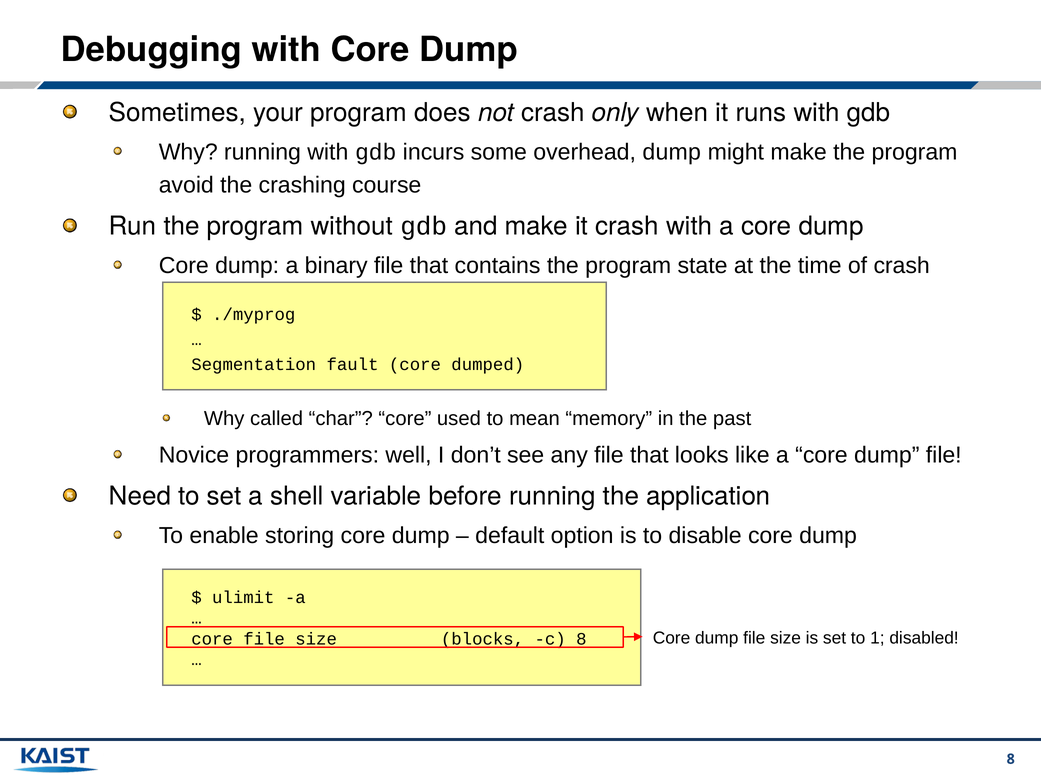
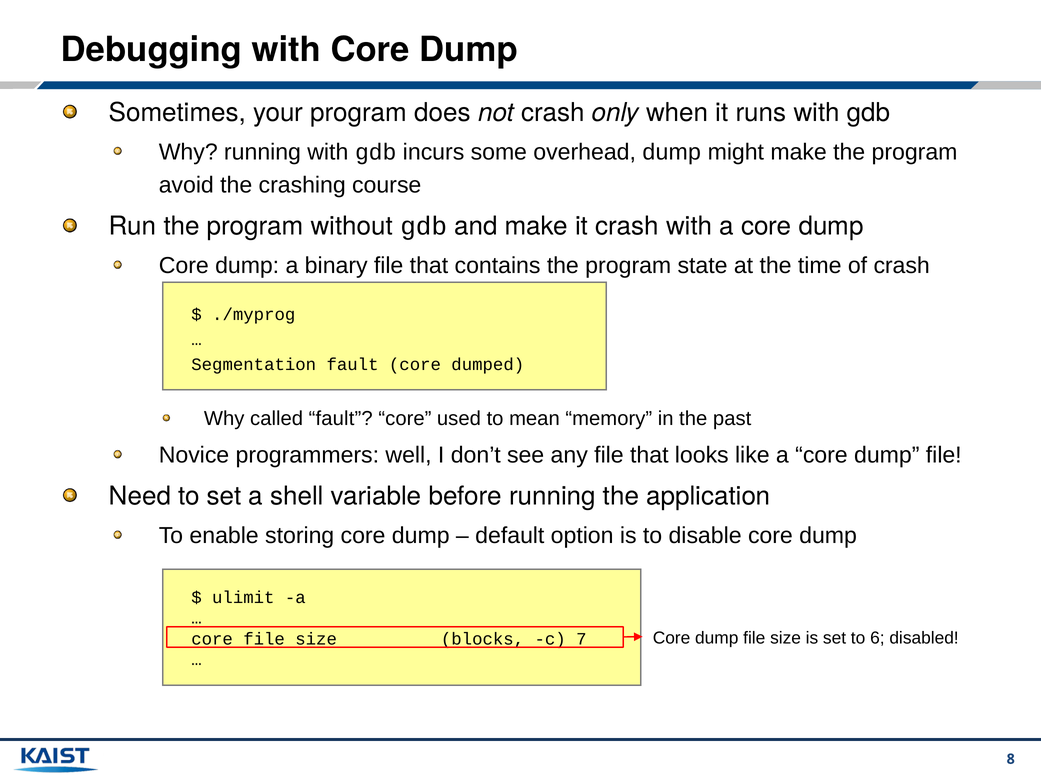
called char: char -> fault (341, 419)
1: 1 -> 6 (877, 638)
c 8: 8 -> 7 (581, 640)
